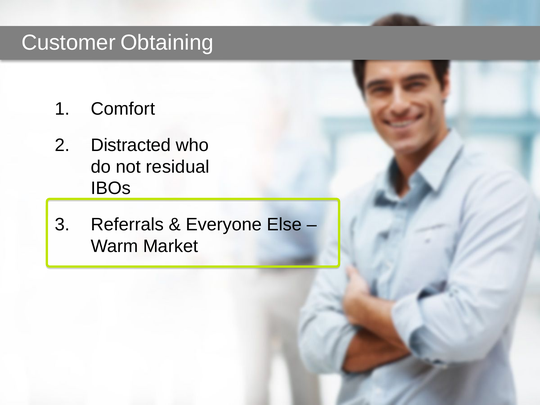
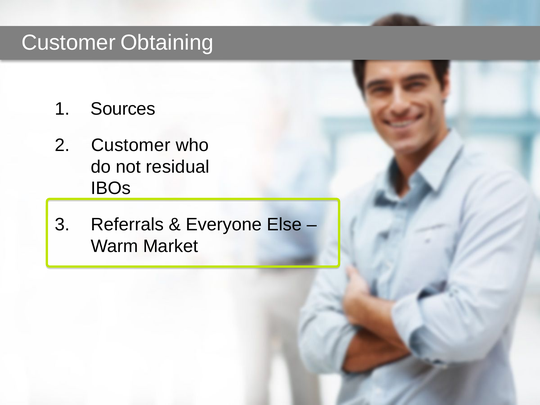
Comfort: Comfort -> Sources (123, 109)
Distracted: Distracted -> Customer (131, 145)
